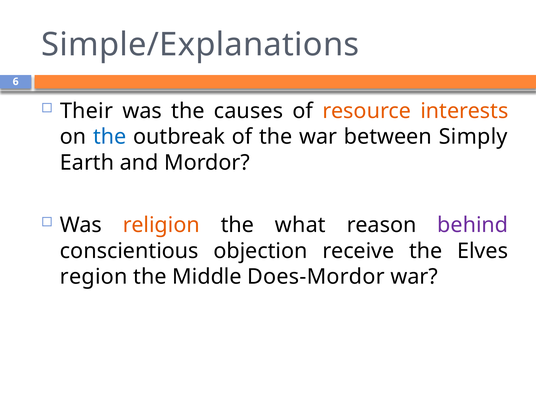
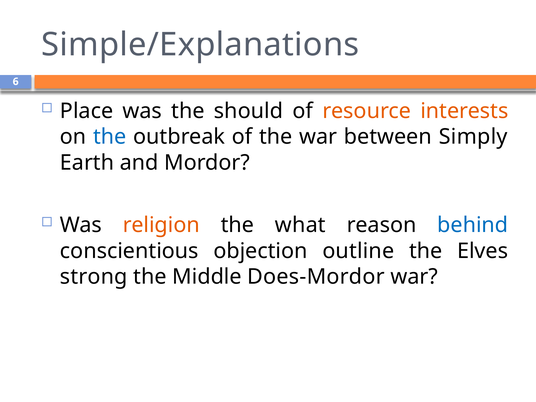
Their: Their -> Place (87, 111)
causes: causes -> should (249, 111)
behind colour: purple -> blue (473, 225)
receive: receive -> outline (358, 251)
region: region -> strong (94, 277)
